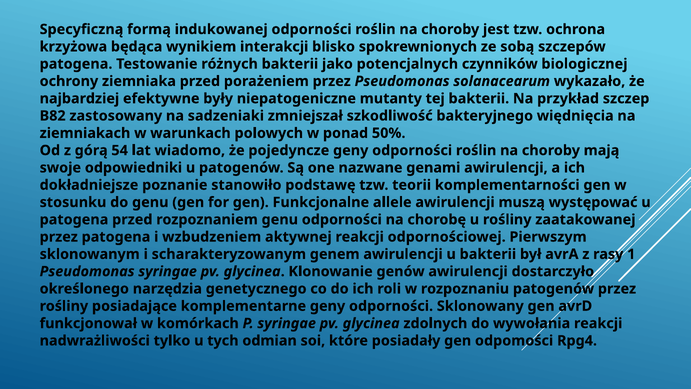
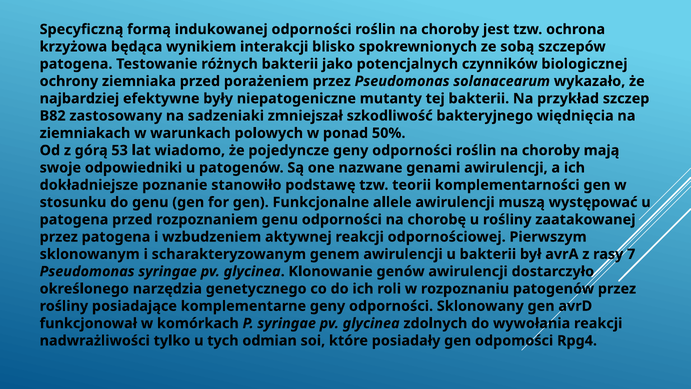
54: 54 -> 53 (120, 150)
1: 1 -> 7 (631, 254)
